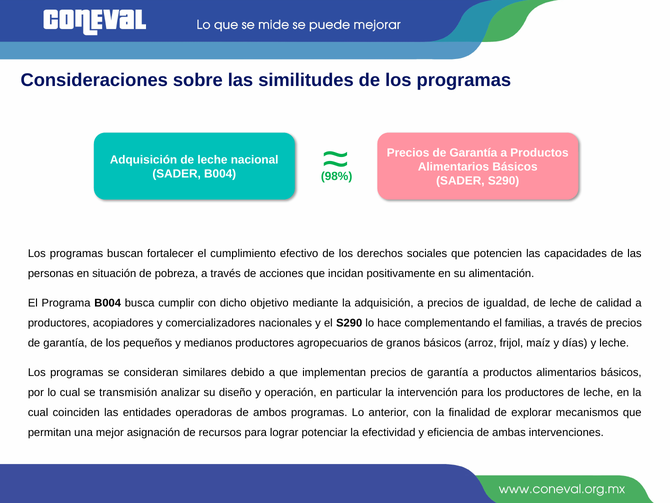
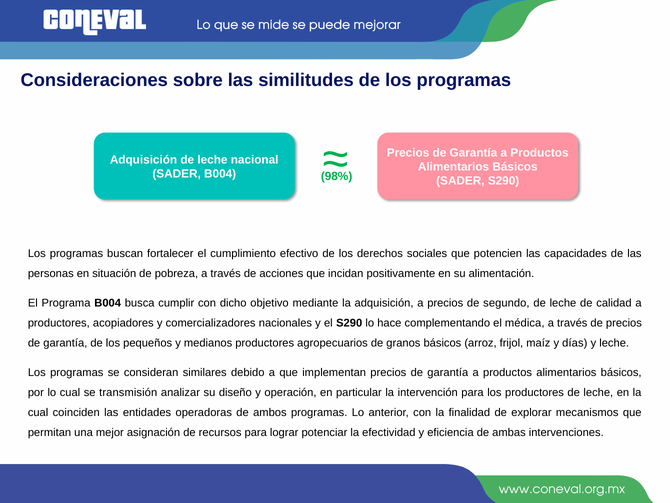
igualdad: igualdad -> segundo (506, 303)
familias: familias -> médica (525, 323)
